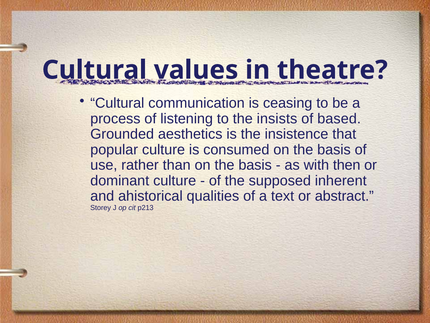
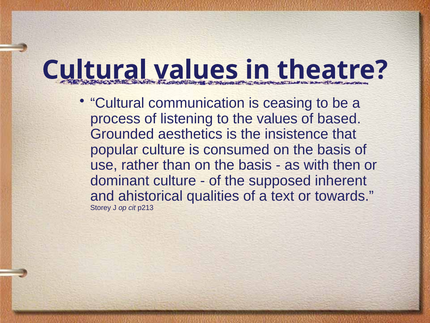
the insists: insists -> values (277, 118)
abstract: abstract -> towards (344, 196)
